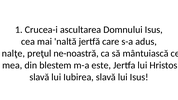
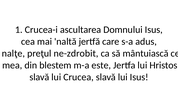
ne-noastră: ne-noastră -> ne-zdrobit (76, 53)
lui Iubirea: Iubirea -> Crucea (79, 77)
